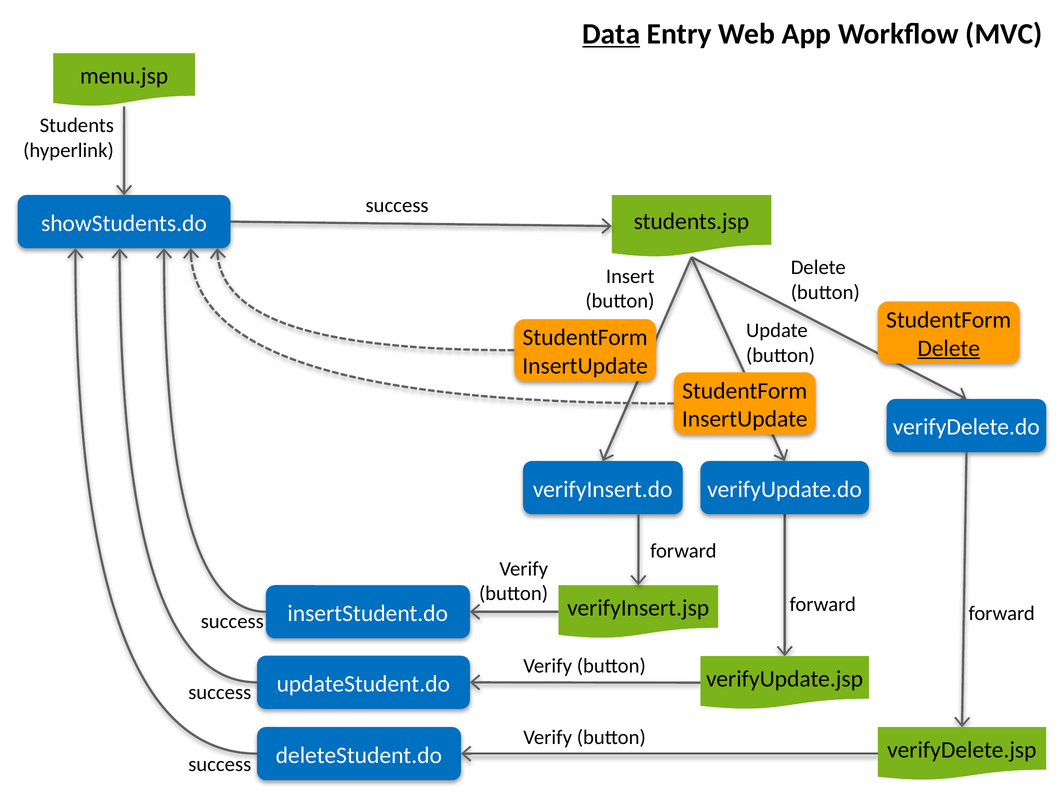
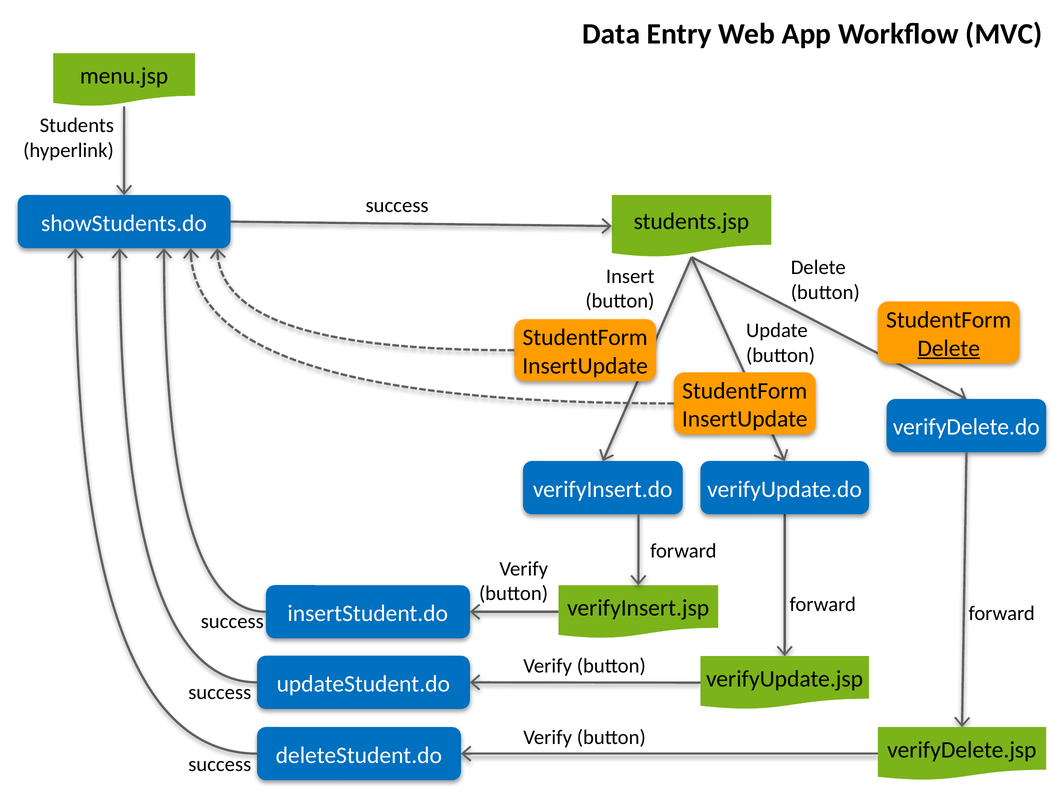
Data underline: present -> none (611, 34)
